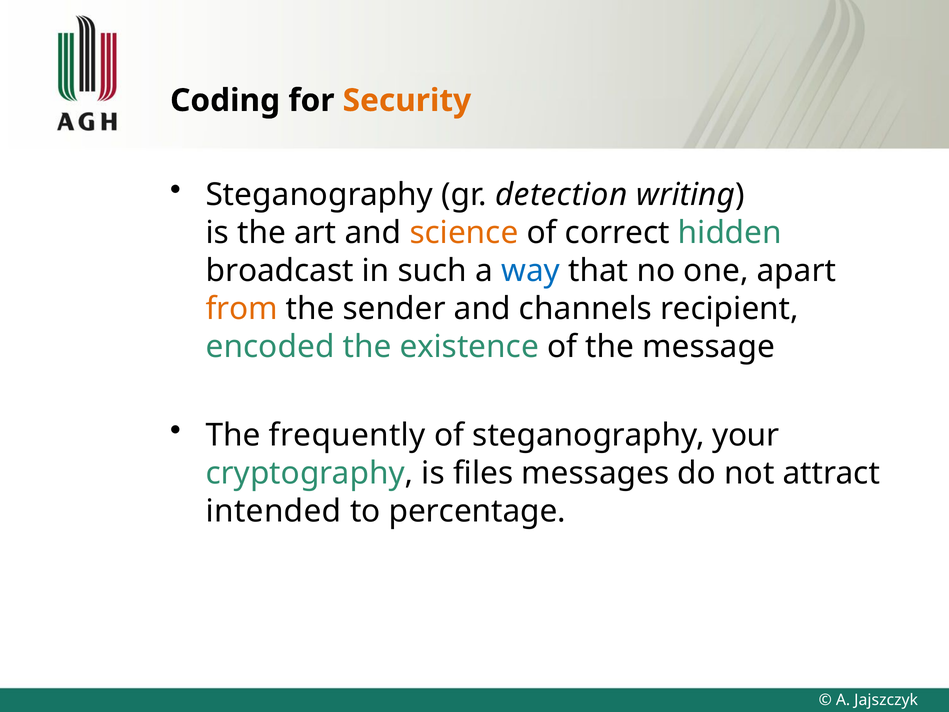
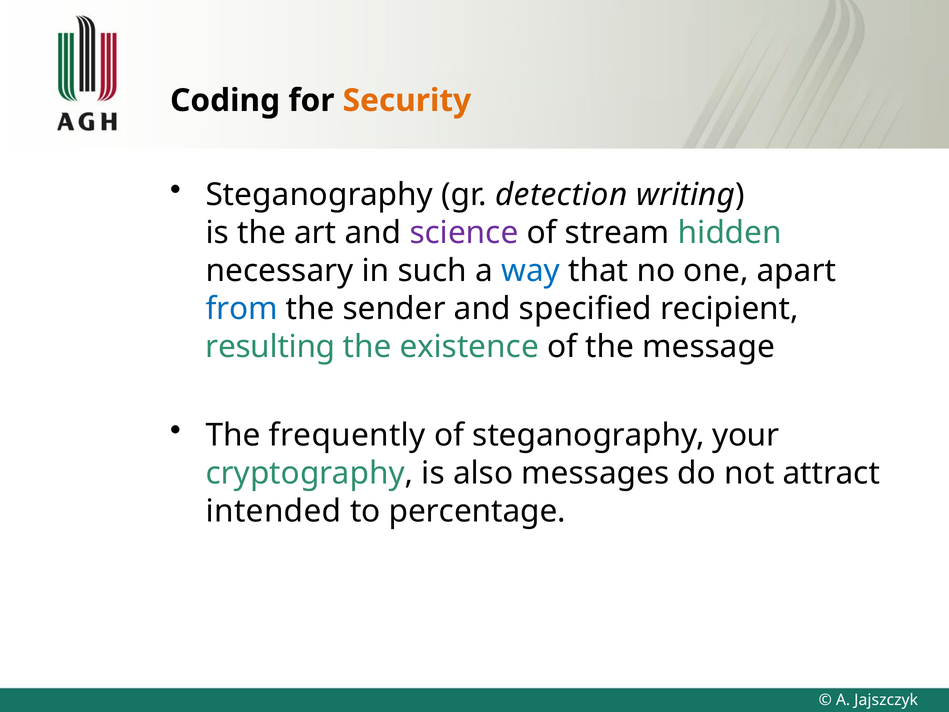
science colour: orange -> purple (464, 233)
correct: correct -> stream (617, 233)
broadcast: broadcast -> necessary (280, 271)
from colour: orange -> blue (242, 309)
channels: channels -> specified (585, 309)
encoded: encoded -> resulting (270, 347)
files: files -> also (483, 473)
